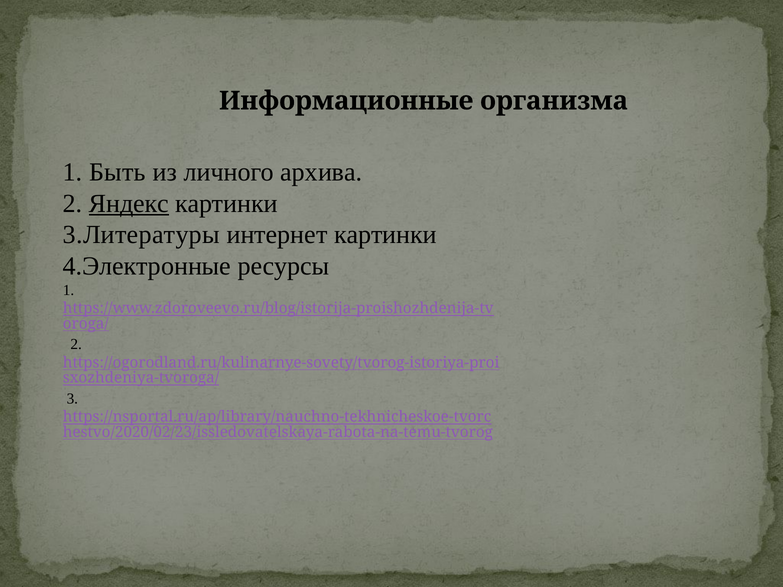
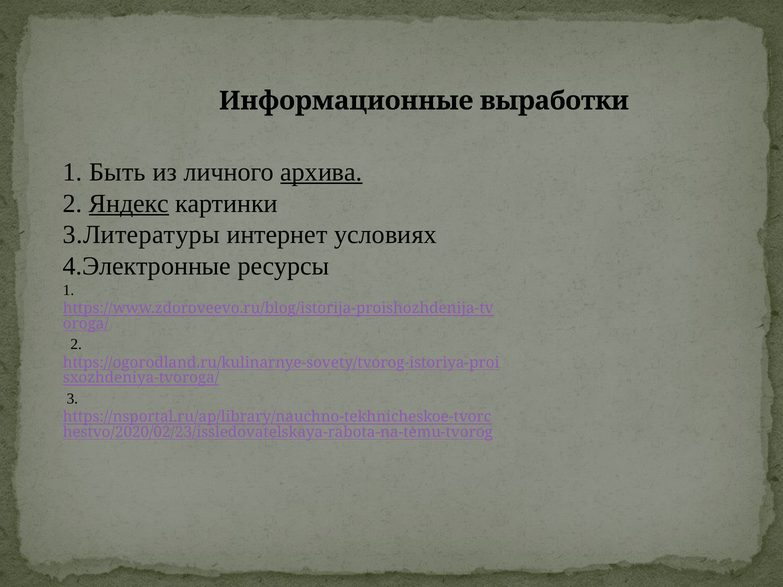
организма: организма -> выработки (554, 101)
архива underline: none -> present (321, 172)
интернет картинки: картинки -> условиях (385, 235)
